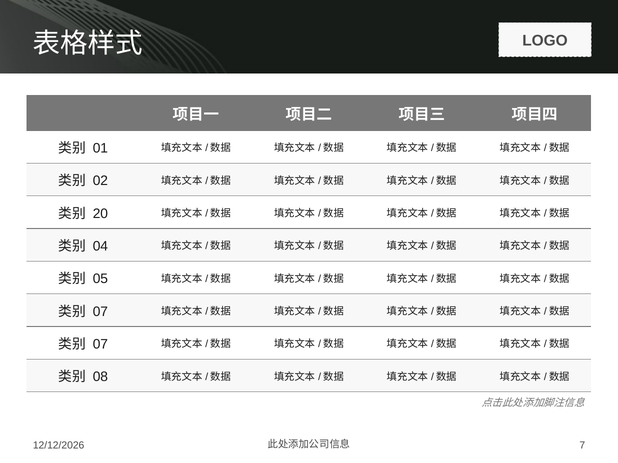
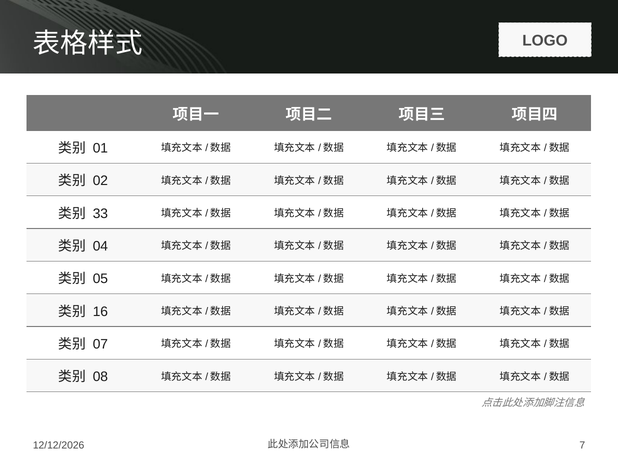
20: 20 -> 33 (100, 214)
07: 07 -> 16 (100, 312)
